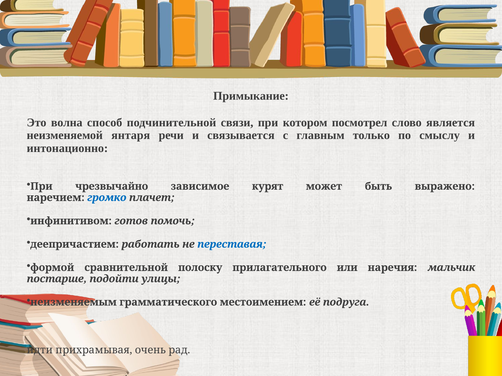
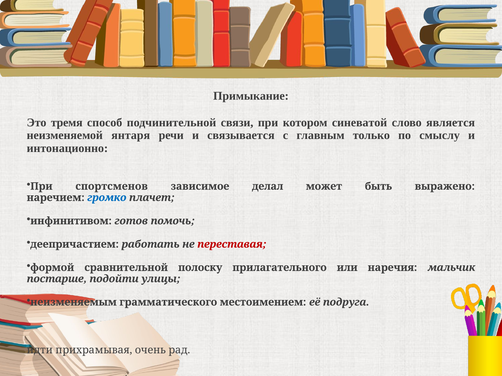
волна: волна -> тремя (67, 123)
посмотрел: посмотрел -> синеватой (360, 123)
чрезвычайно: чрезвычайно -> спортсменов (112, 187)
курят: курят -> делал (268, 187)
переставая colour: blue -> red (232, 245)
